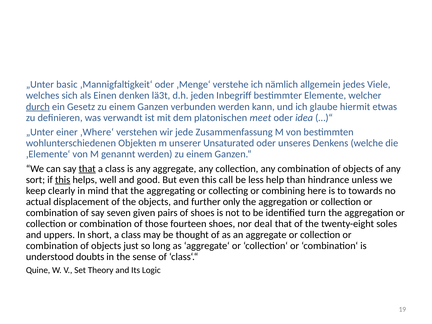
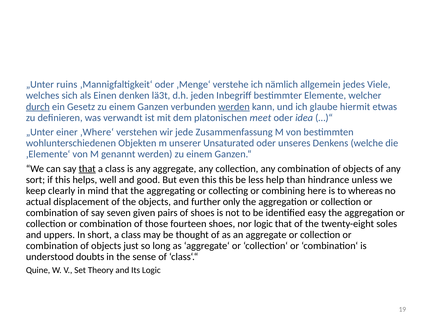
basic: basic -> ruins (67, 85)
werden underline: none -> present (234, 107)
this underline: present -> none (63, 180)
this call: call -> this (226, 180)
towards: towards -> whereas (365, 191)
turn: turn -> easy (317, 213)
nor deal: deal -> logic (263, 224)
